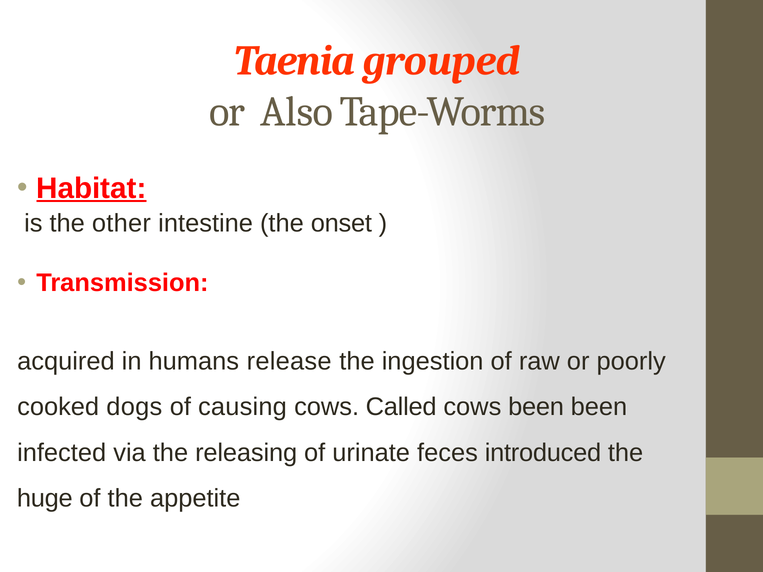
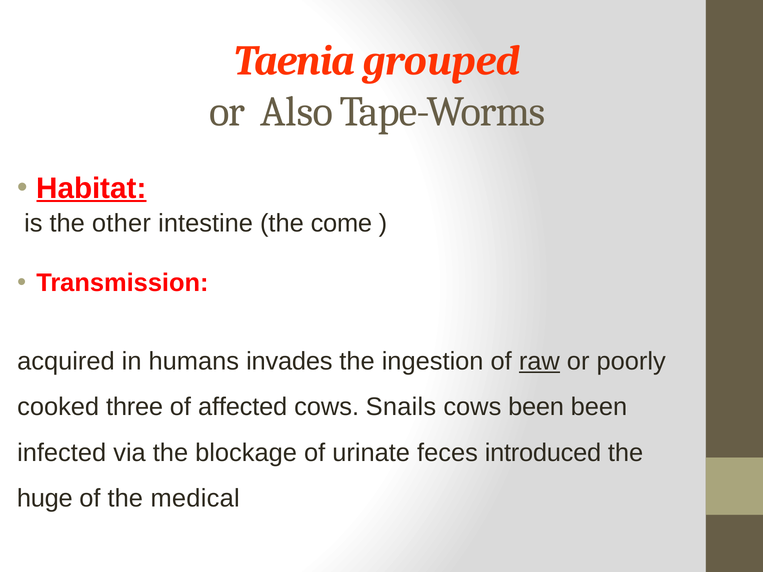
onset: onset -> come (341, 223)
release: release -> invades (289, 361)
raw underline: none -> present (539, 361)
dogs: dogs -> three (135, 407)
causing: causing -> affected (243, 407)
Called: Called -> Snails (401, 407)
releasing: releasing -> blockage (246, 453)
appetite: appetite -> medical (195, 499)
